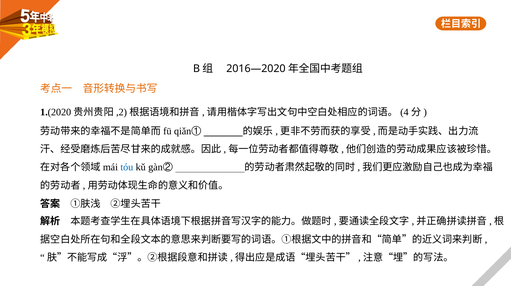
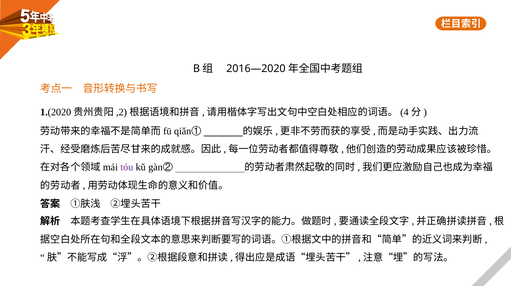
tóu colour: blue -> purple (127, 167)
